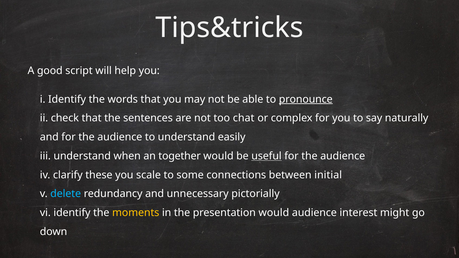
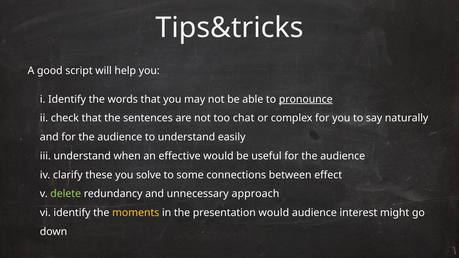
together: together -> effective (180, 156)
useful underline: present -> none (266, 156)
scale: scale -> solve (149, 175)
initial: initial -> effect (328, 175)
delete colour: light blue -> light green (66, 194)
pictorially: pictorially -> approach (255, 194)
